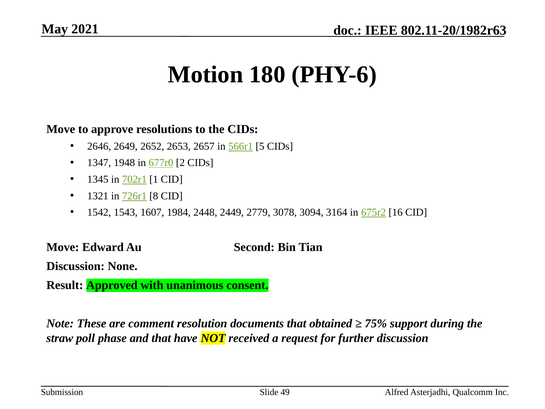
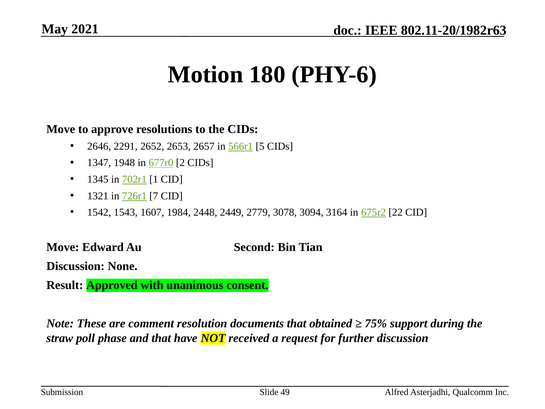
2649: 2649 -> 2291 (126, 146)
8: 8 -> 7 (154, 196)
16: 16 -> 22 (396, 212)
